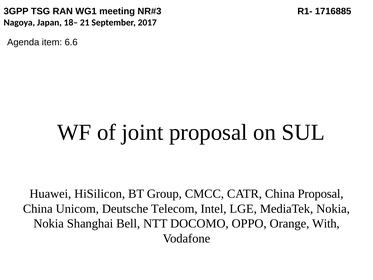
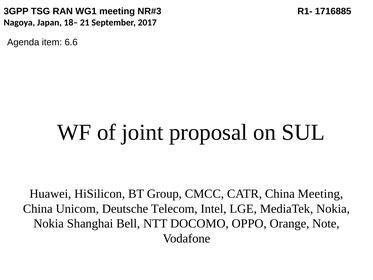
China Proposal: Proposal -> Meeting (320, 194)
With: With -> Note (326, 223)
